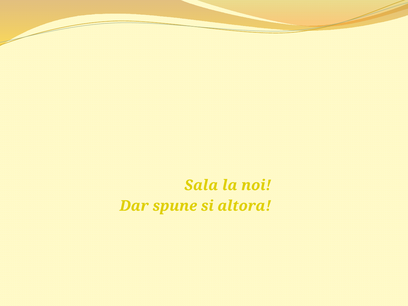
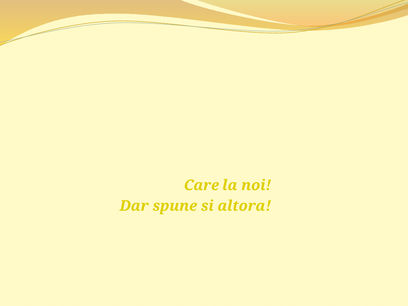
Sala: Sala -> Care (201, 185)
